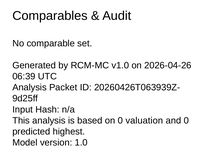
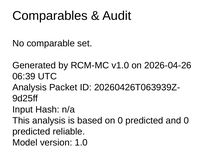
on 0 valuation: valuation -> predicted (144, 121)
highest: highest -> reliable (69, 132)
